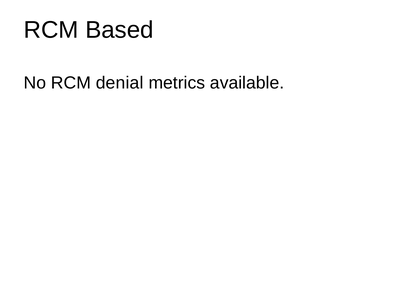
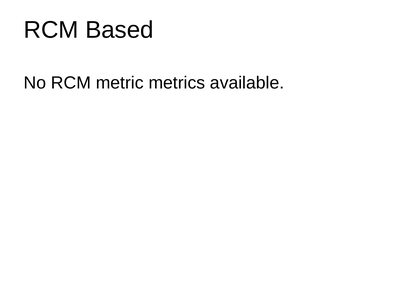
denial: denial -> metric (120, 83)
